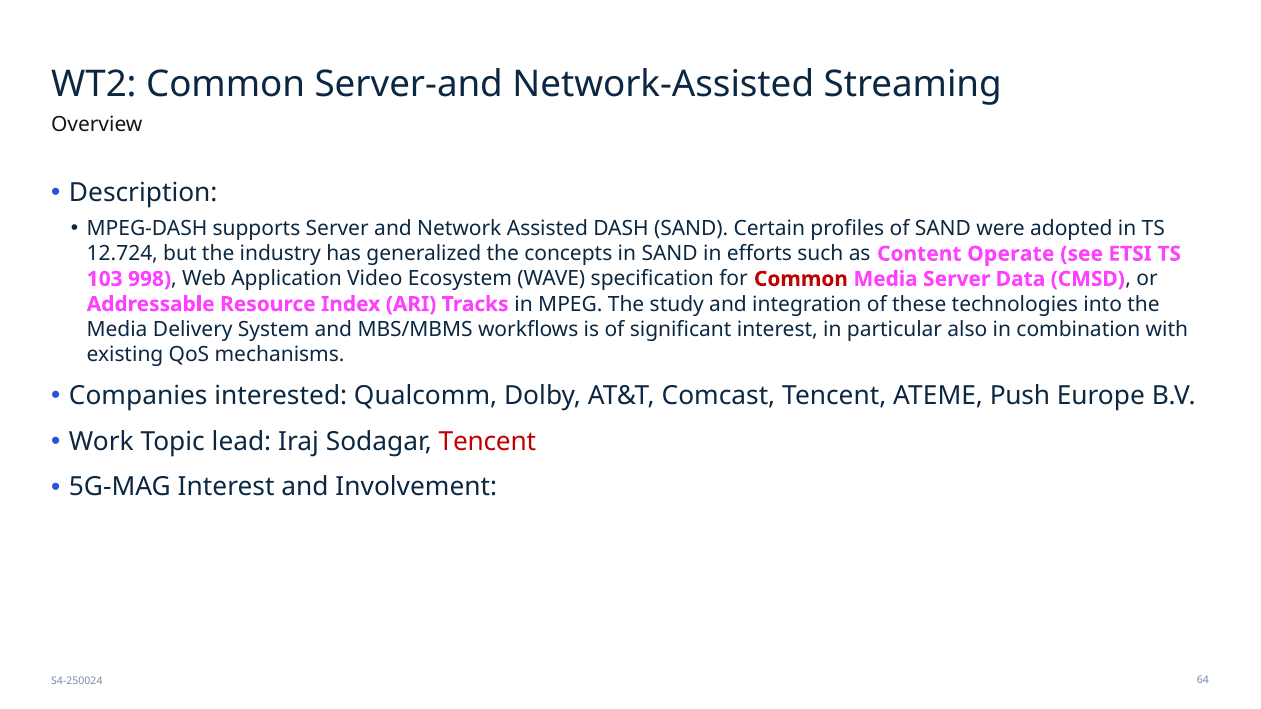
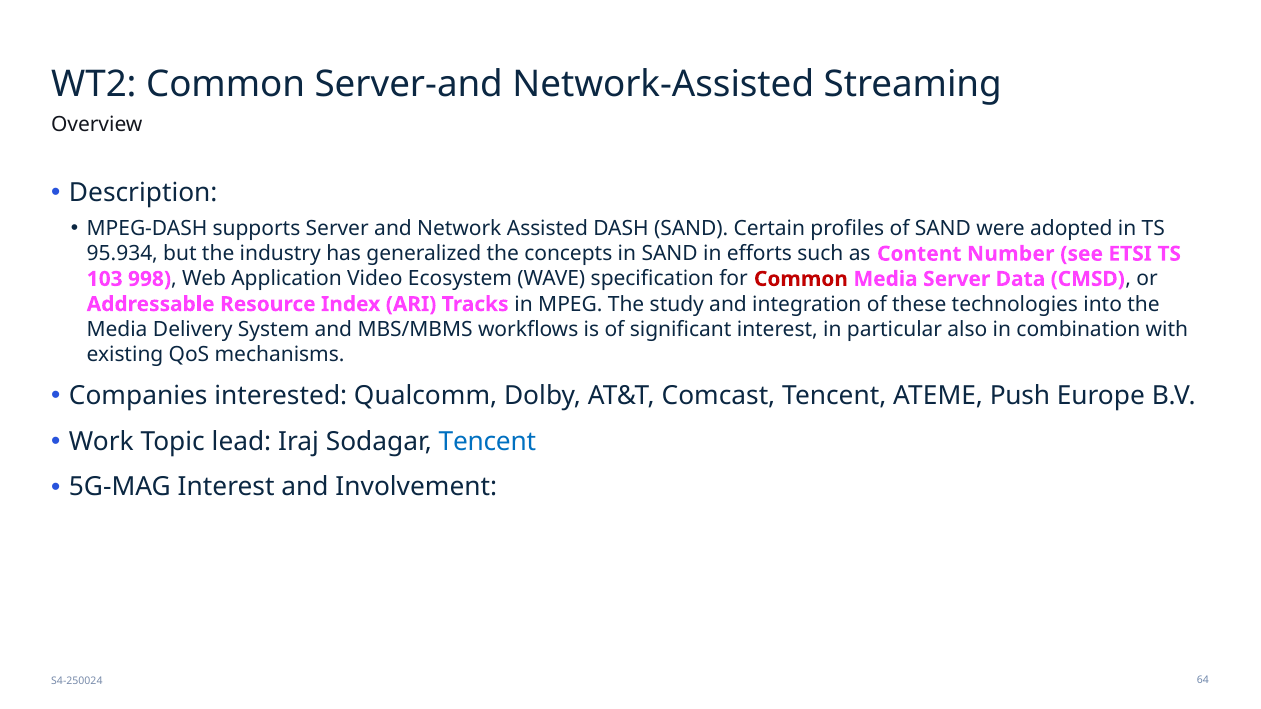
12.724: 12.724 -> 95.934 (122, 254)
Operate: Operate -> Number (1011, 254)
Tencent colour: red -> blue (487, 442)
